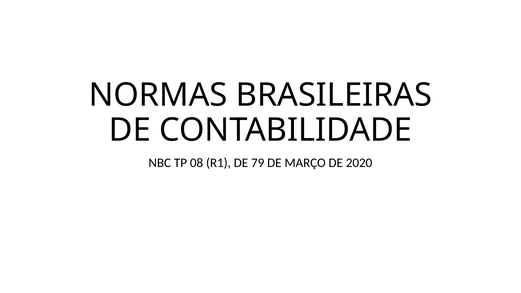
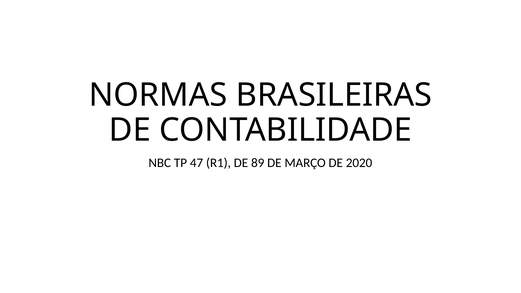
08: 08 -> 47 (197, 163)
79: 79 -> 89 (258, 163)
